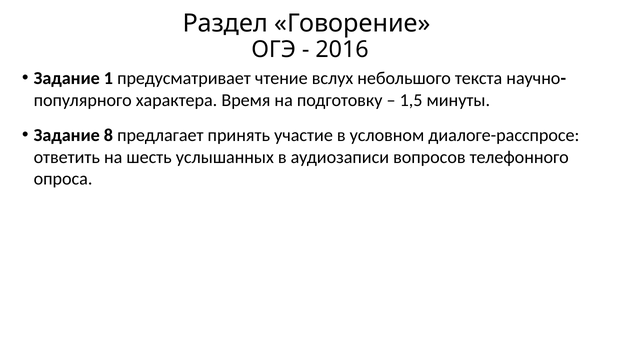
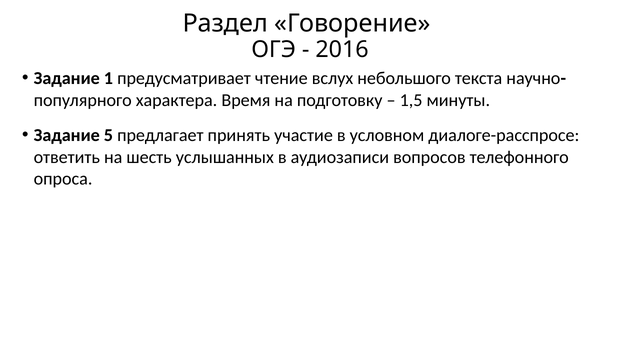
8: 8 -> 5 (108, 136)
